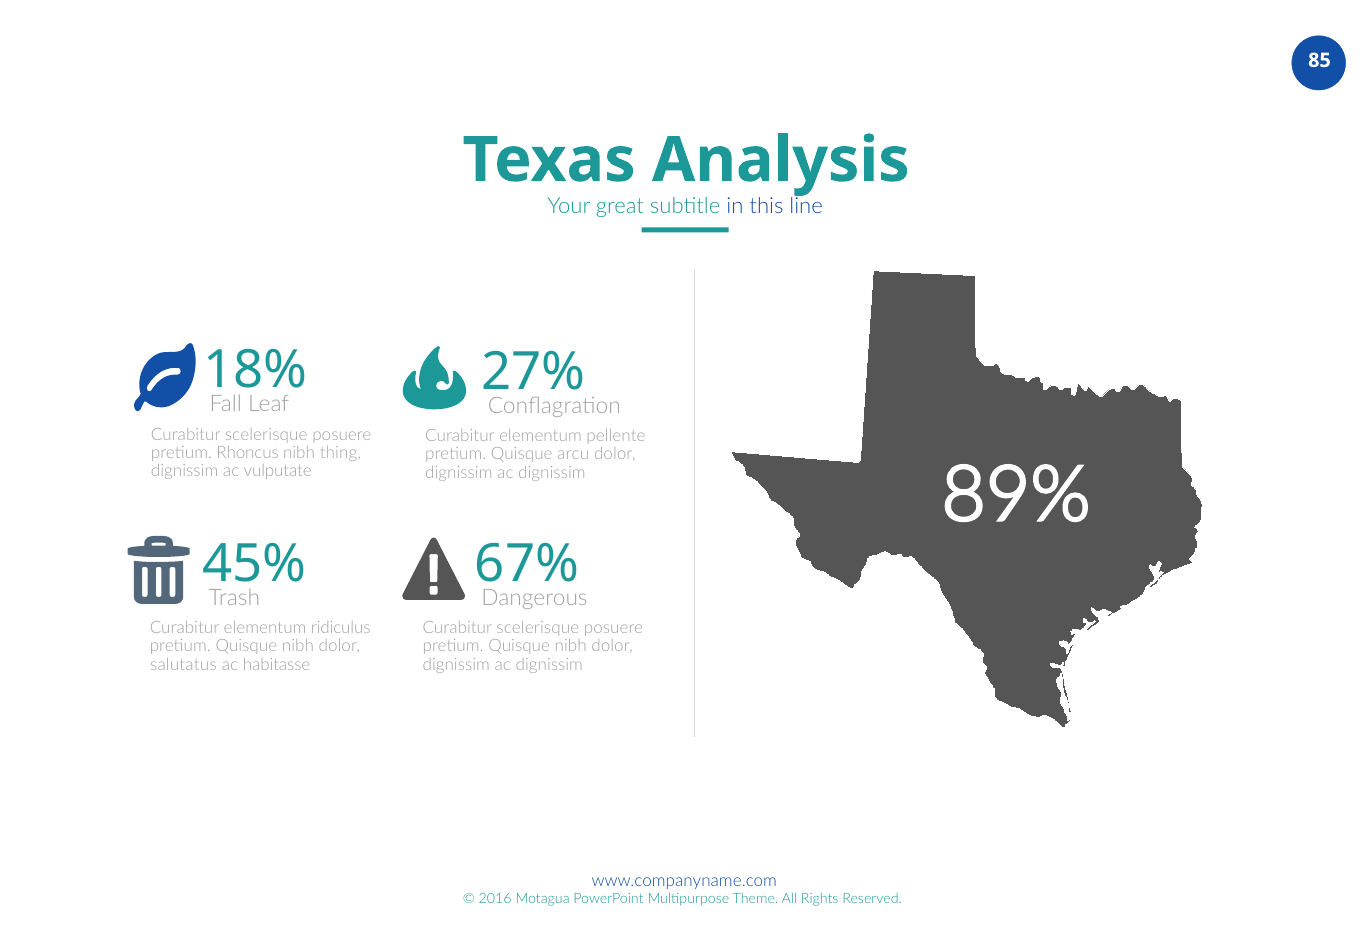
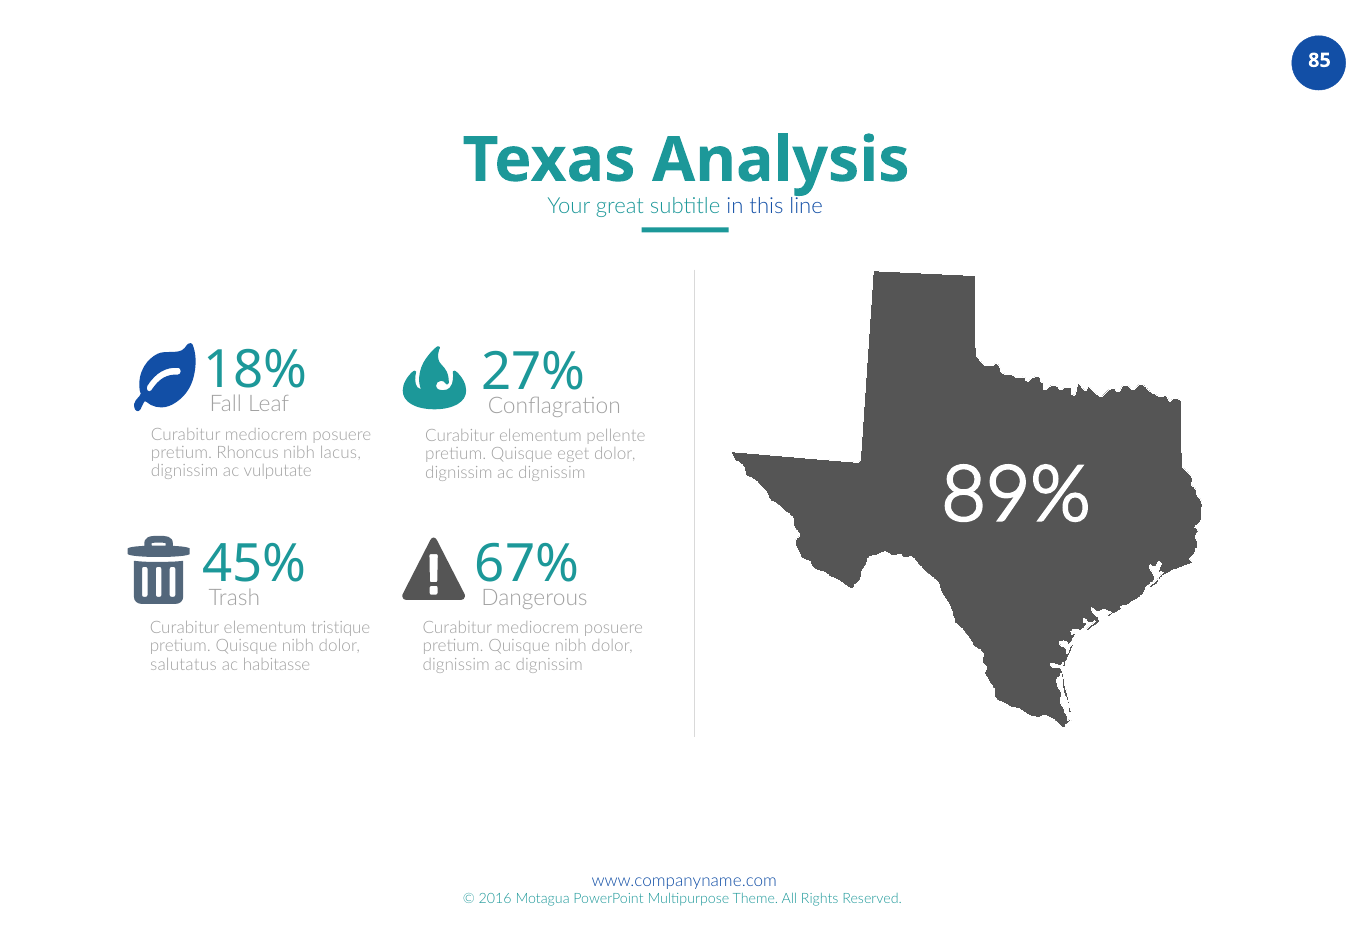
scelerisque: scelerisque -> mediocrem (266, 434)
thing: thing -> lacus (340, 453)
arcu: arcu -> eget (573, 454)
ridiculus: ridiculus -> tristique (341, 628)
scelerisque: scelerisque -> mediocrem (538, 628)
